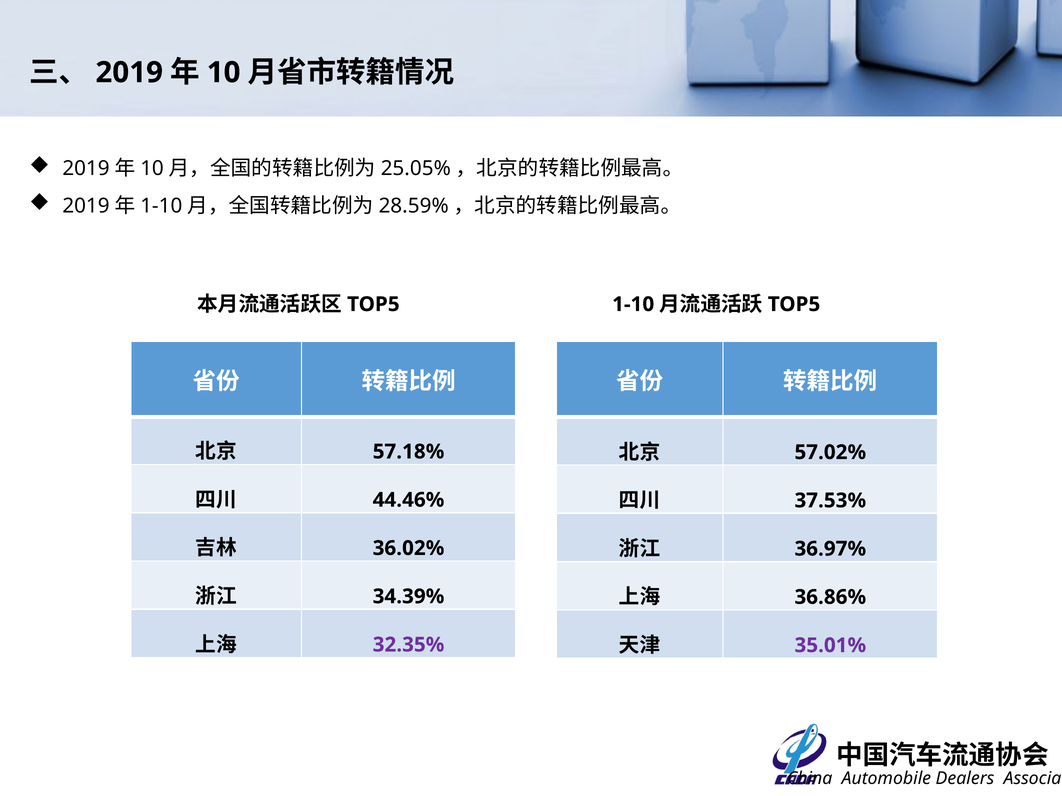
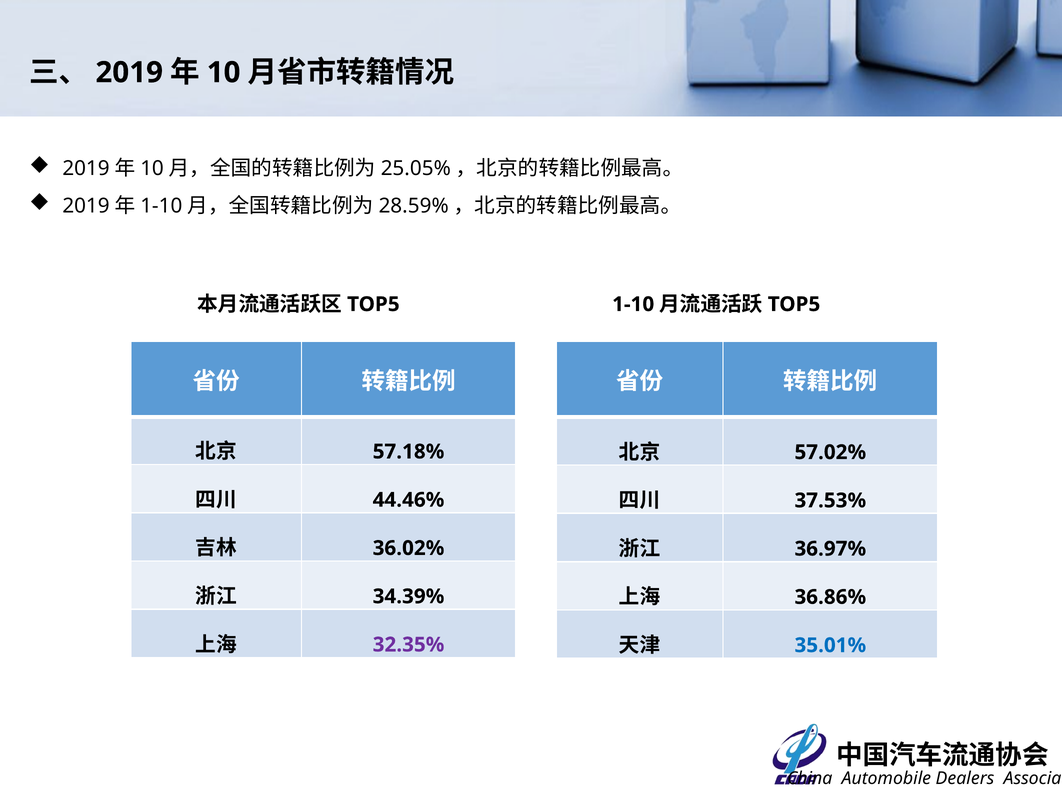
35.01% colour: purple -> blue (830, 646)
